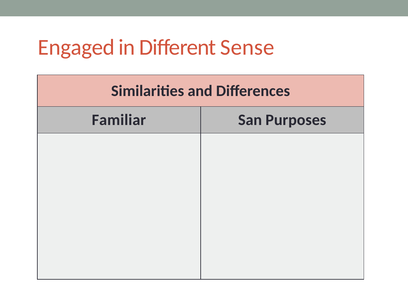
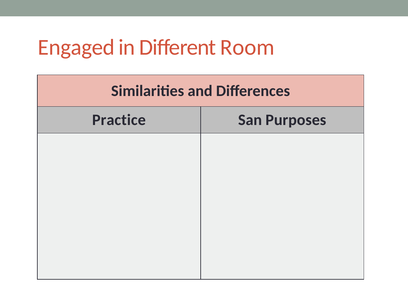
Sense: Sense -> Room (247, 47)
Familiar: Familiar -> Practice (119, 120)
